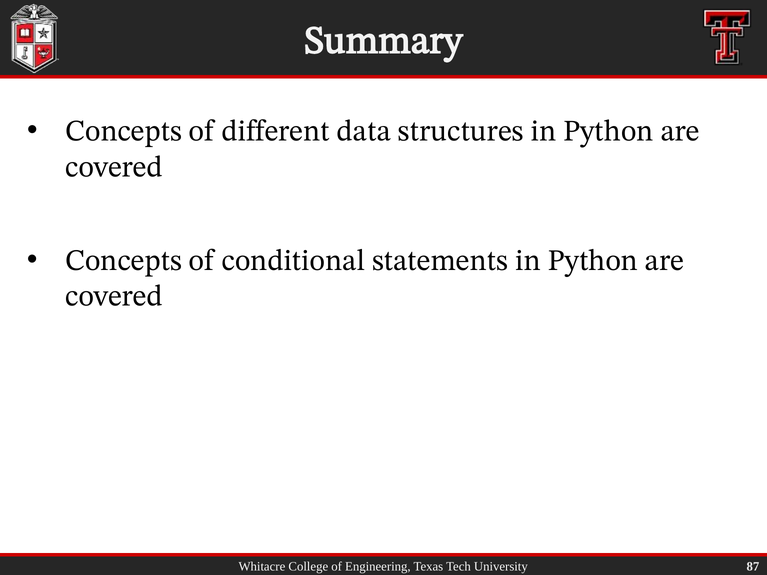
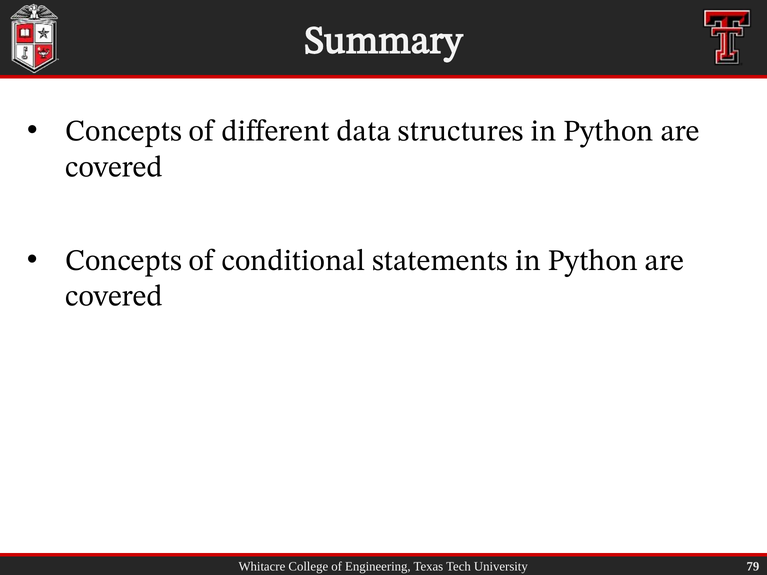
87: 87 -> 79 (753, 567)
